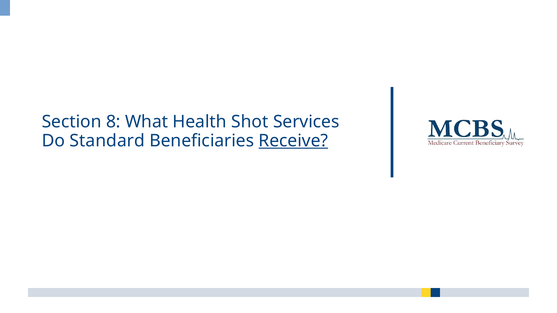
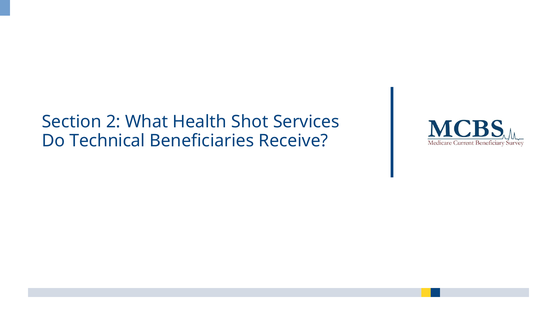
8: 8 -> 2 (113, 122)
Standard: Standard -> Technical (107, 141)
Receive underline: present -> none (293, 141)
